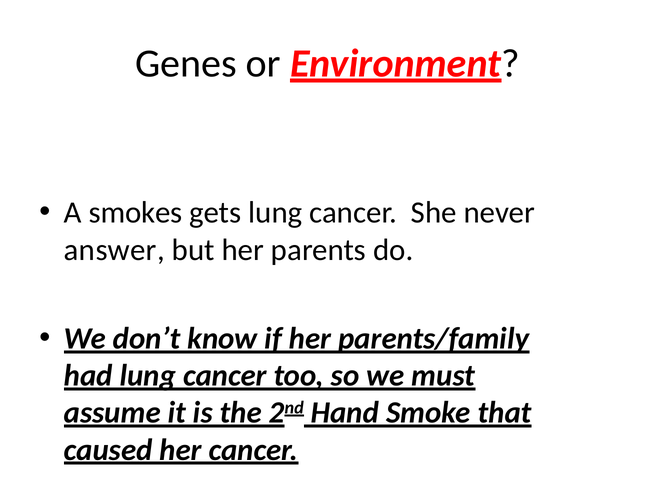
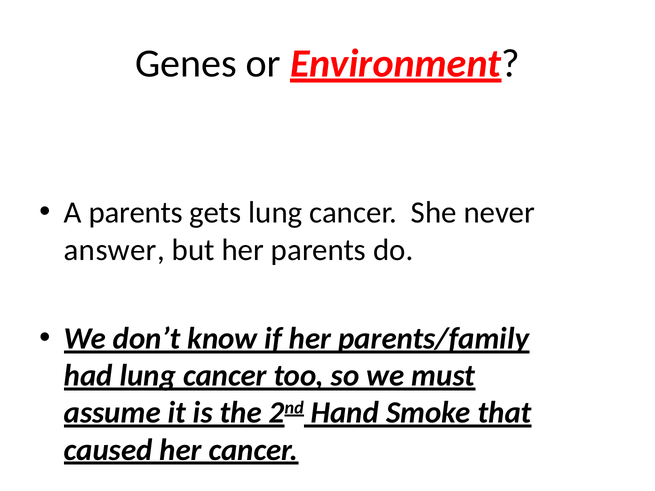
A smokes: smokes -> parents (136, 213)
